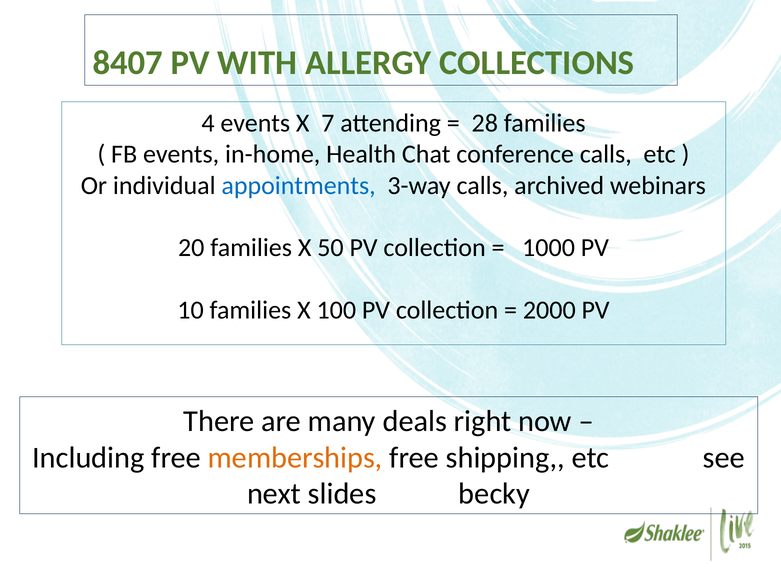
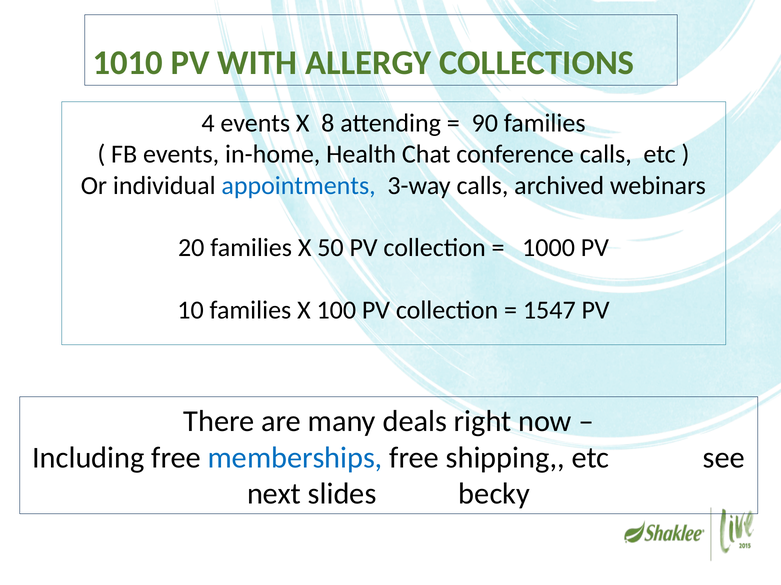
8407: 8407 -> 1010 (128, 63)
7: 7 -> 8 (328, 123)
28: 28 -> 90 (485, 123)
2000: 2000 -> 1547 (549, 311)
memberships colour: orange -> blue (295, 458)
